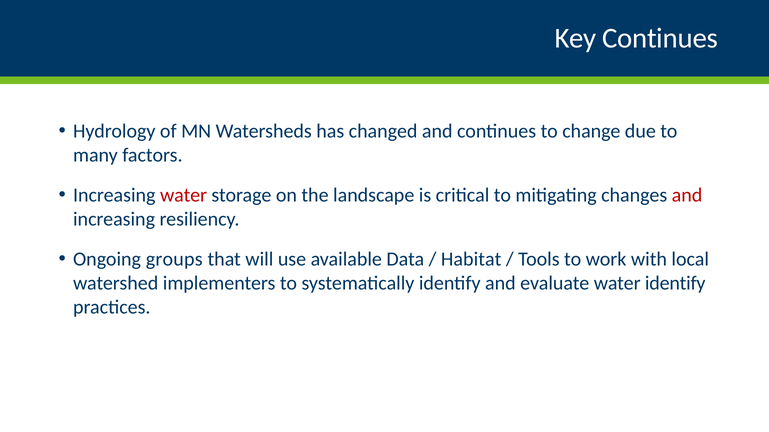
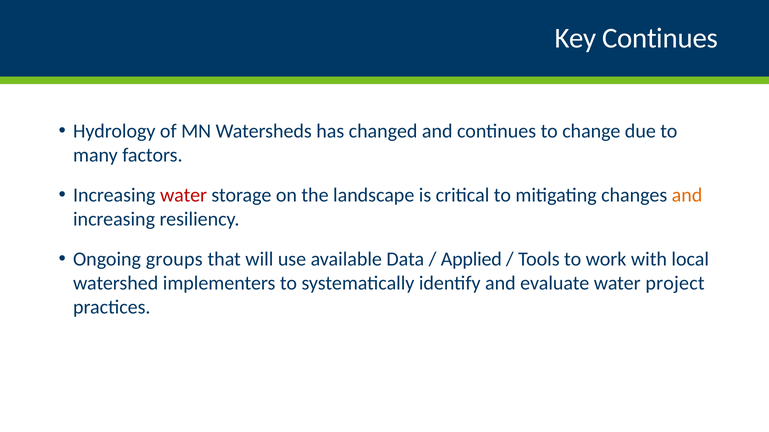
and colour: red -> orange (687, 196)
Habitat: Habitat -> Applied (471, 260)
water identify: identify -> project (675, 284)
